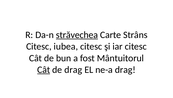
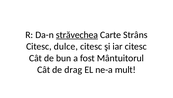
iubea: iubea -> dulce (66, 46)
Cât underline: present -> none (44, 69)
ne-a drag: drag -> mult (125, 69)
